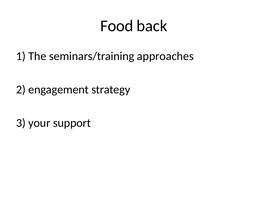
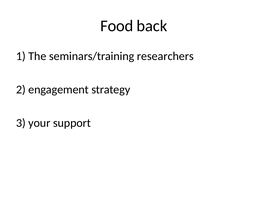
approaches: approaches -> researchers (165, 56)
